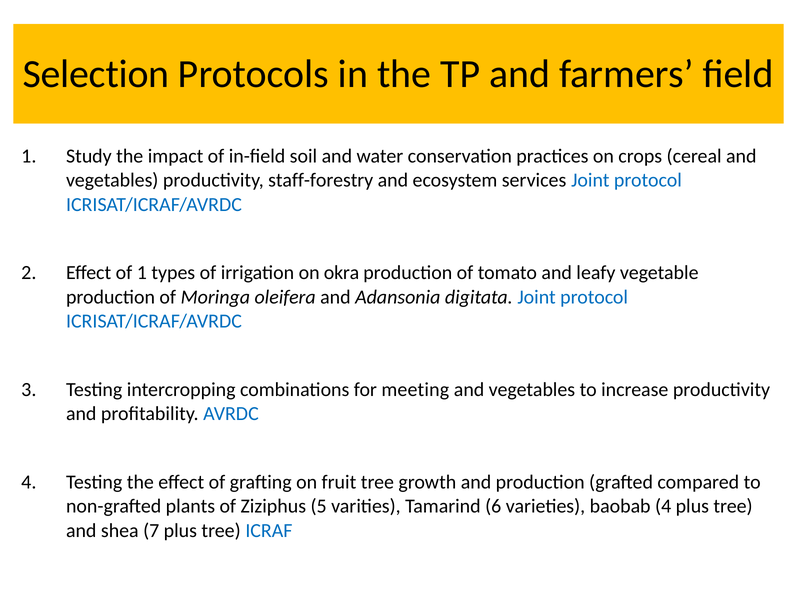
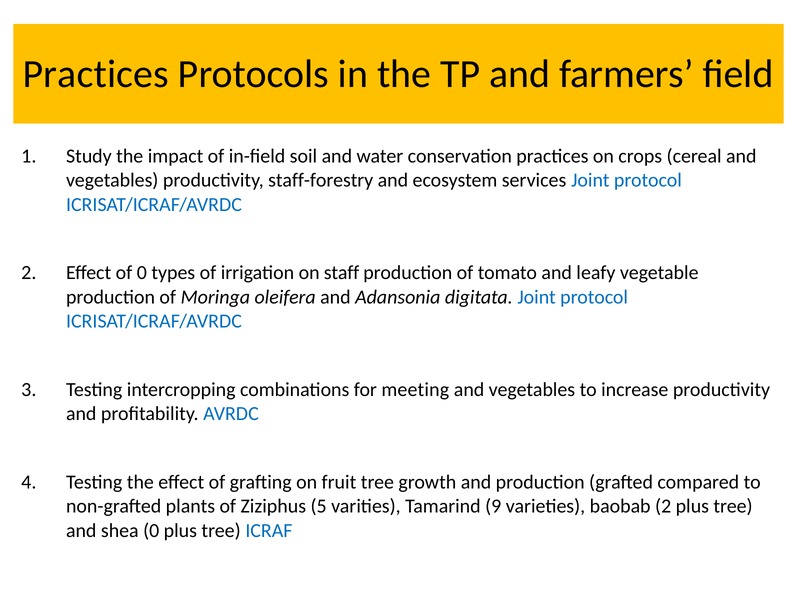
Selection: Selection -> Practices (96, 74)
of 1: 1 -> 0 (142, 273)
okra: okra -> staff (342, 273)
6: 6 -> 9 (493, 506)
baobab 4: 4 -> 2 (663, 506)
shea 7: 7 -> 0 (151, 530)
